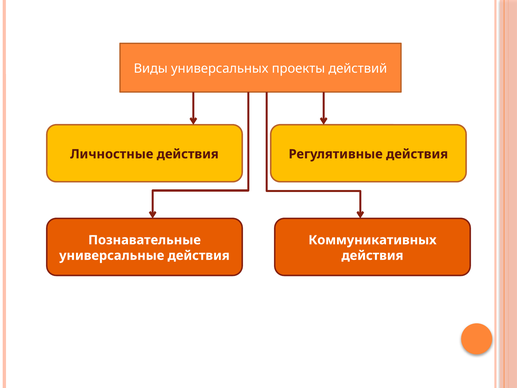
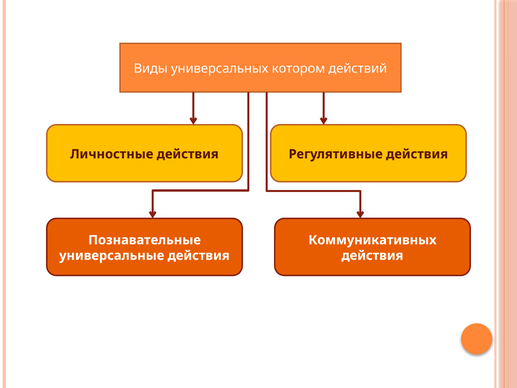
проекты: проекты -> котором (298, 69)
